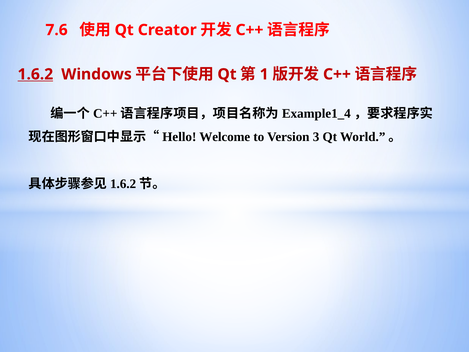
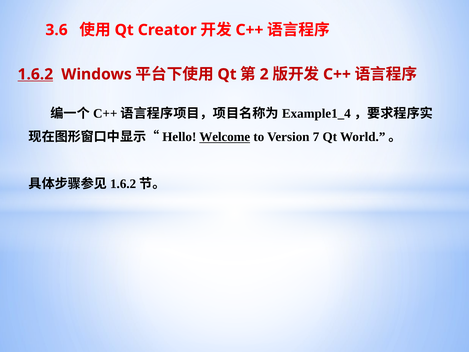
7.6: 7.6 -> 3.6 (57, 30)
1: 1 -> 2 (264, 74)
Welcome underline: none -> present (225, 137)
3: 3 -> 7 (316, 137)
